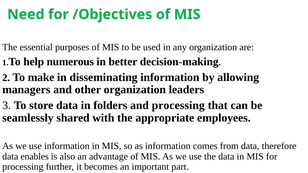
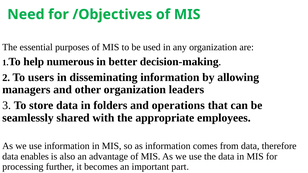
make: make -> users (41, 77)
and processing: processing -> operations (178, 105)
